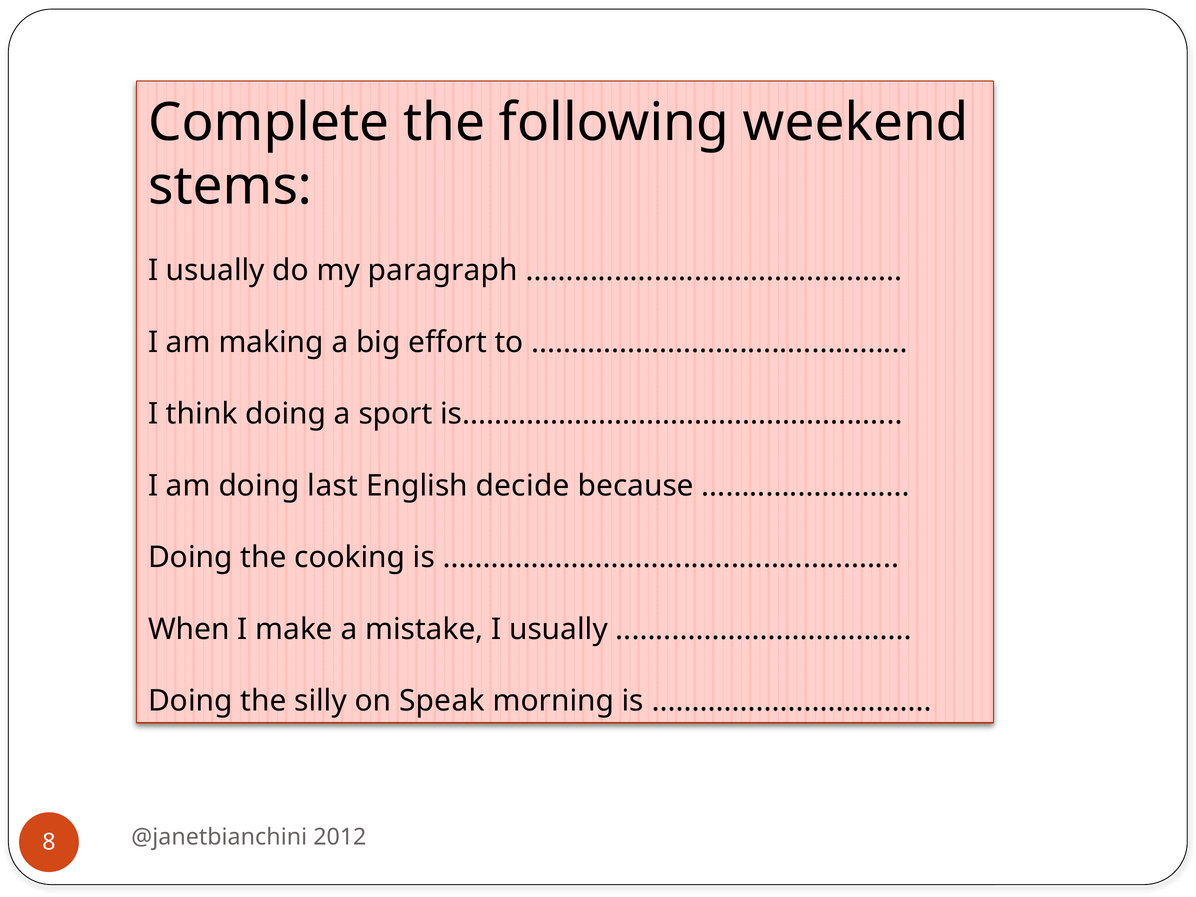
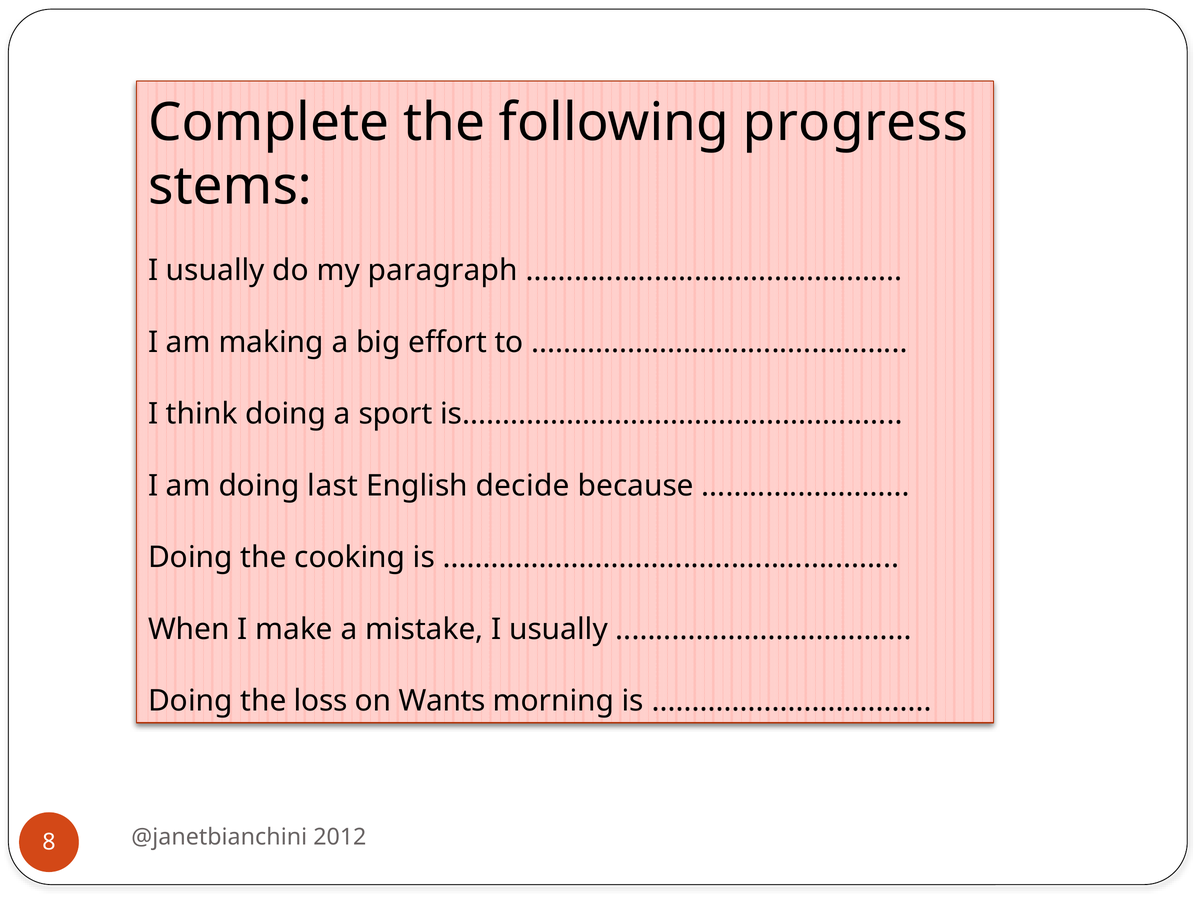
weekend: weekend -> progress (856, 123)
silly: silly -> loss (321, 701)
Speak: Speak -> Wants (442, 701)
